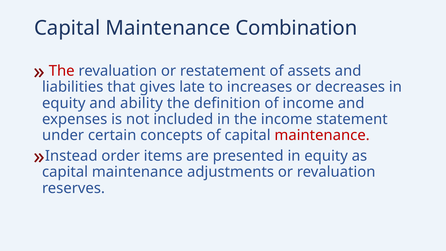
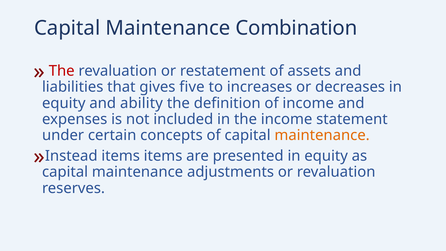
late: late -> five (192, 87)
maintenance colour: red -> orange (322, 135)
Instead order: order -> items (121, 156)
